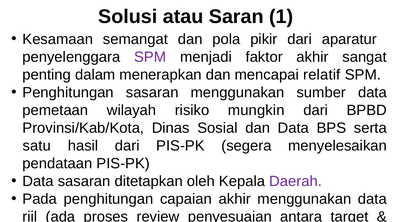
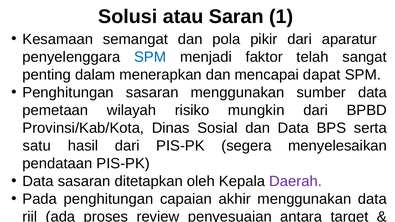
SPM colour: purple -> blue (150, 57)
faktor akhir: akhir -> telah (313, 57)
relatif: relatif -> dapat (322, 75)
